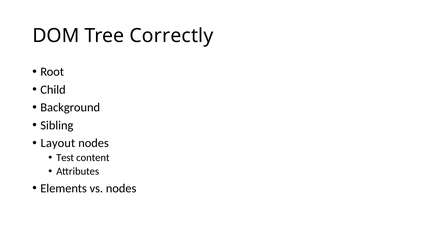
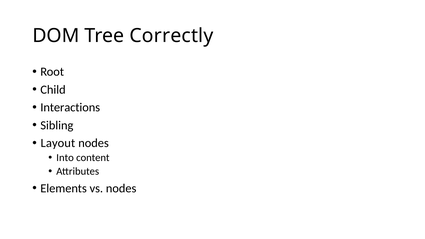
Background: Background -> Interactions (70, 107)
Test: Test -> Into (65, 158)
